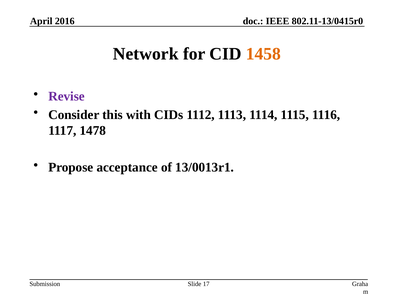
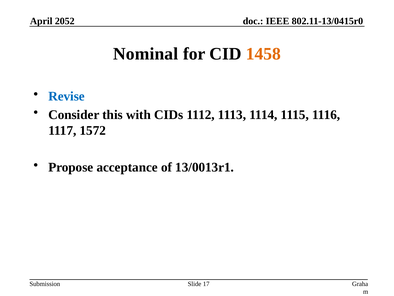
2016: 2016 -> 2052 (65, 21)
Network: Network -> Nominal (146, 54)
Revise colour: purple -> blue (67, 96)
1478: 1478 -> 1572 (93, 130)
